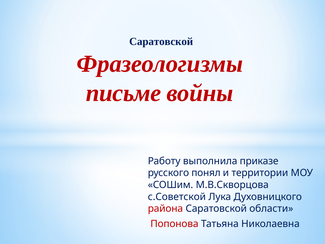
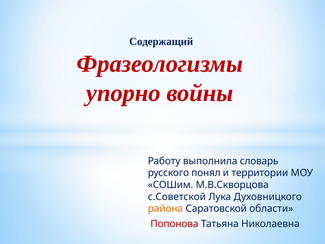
Саратовской: Саратовской -> Содержащий (161, 42)
письме: письме -> упорно (123, 93)
приказе: приказе -> словарь (259, 161)
района colour: red -> orange (165, 208)
